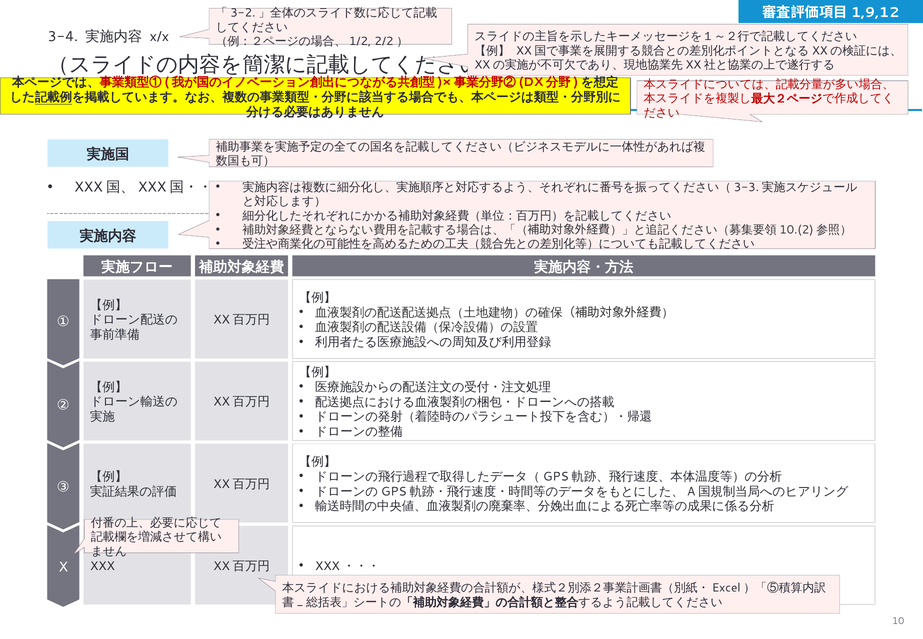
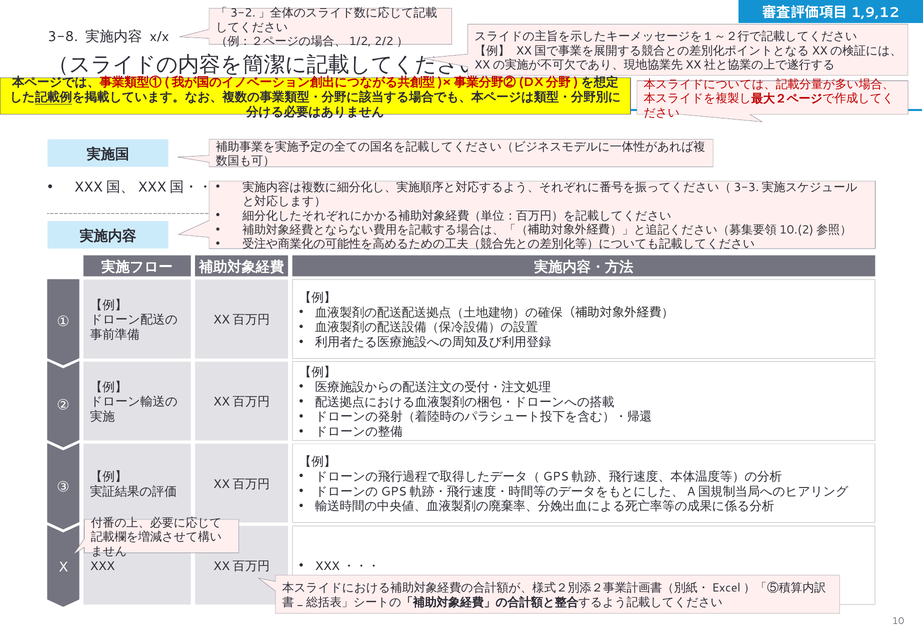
3-4: 3-4 -> 3-8 (63, 37)
